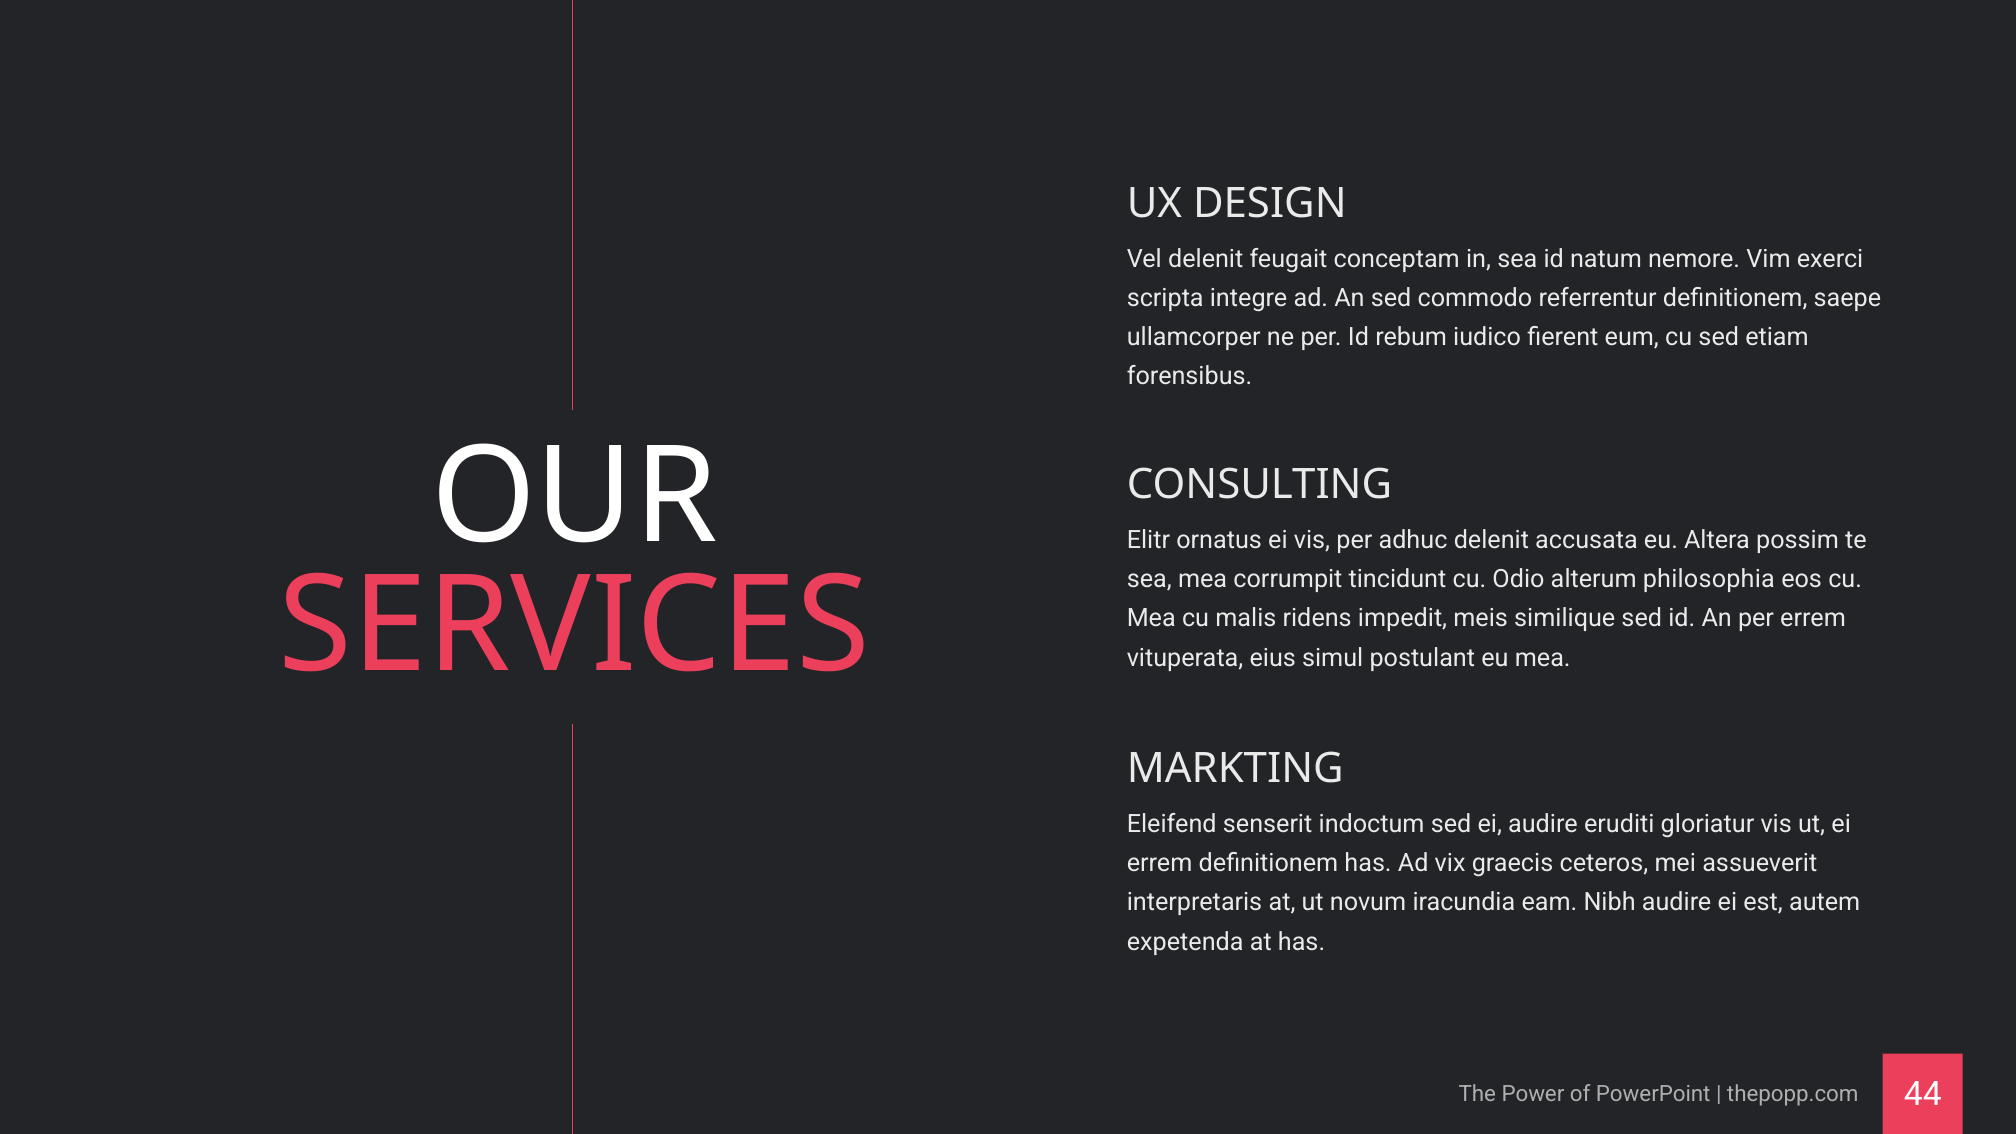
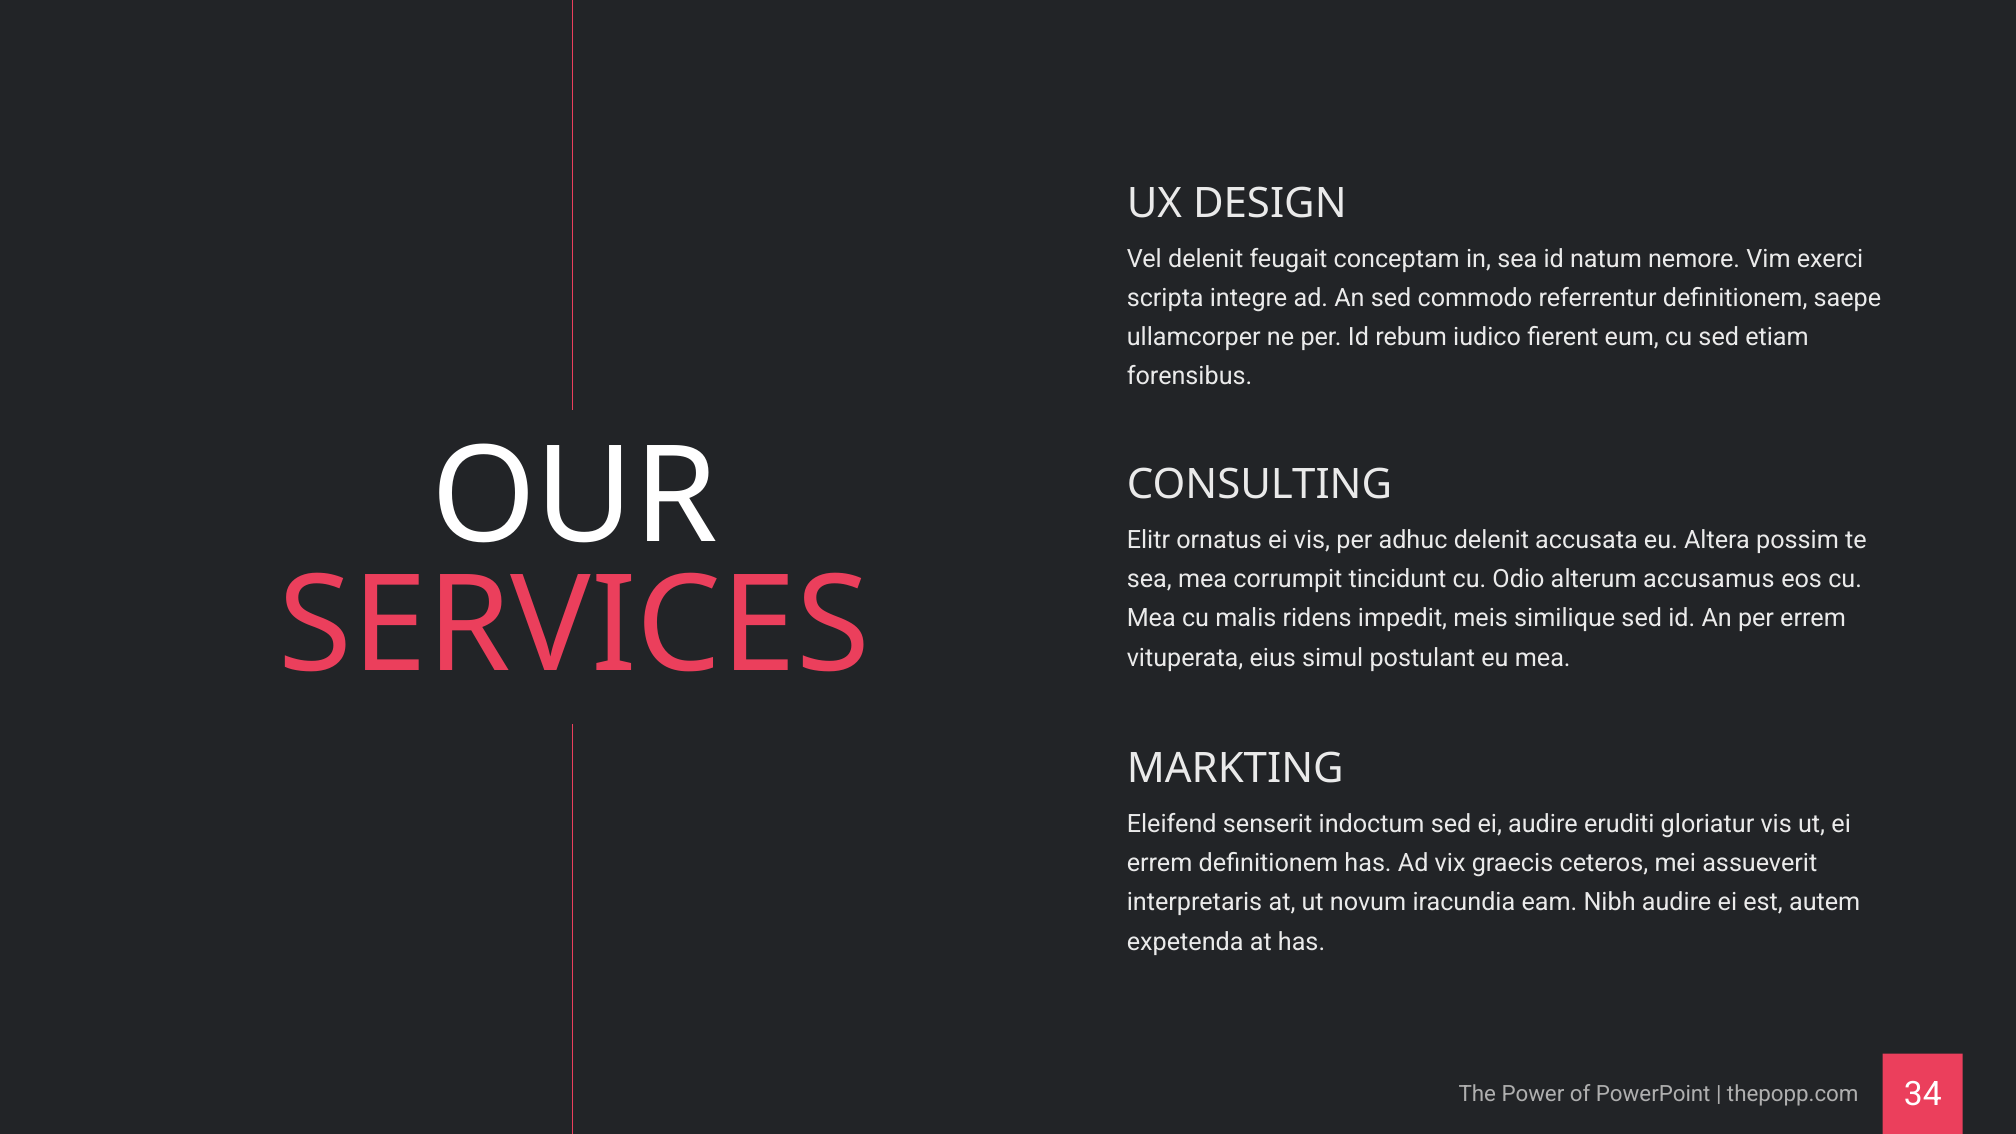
philosophia: philosophia -> accusamus (1709, 579)
44: 44 -> 34 (1923, 1095)
